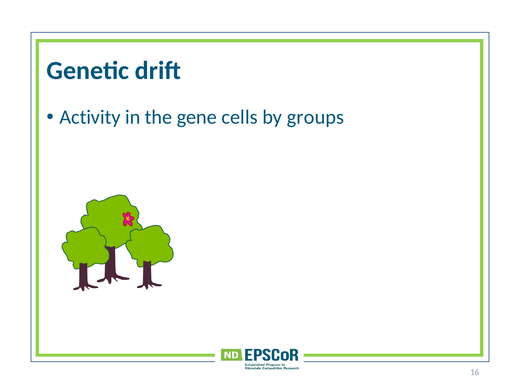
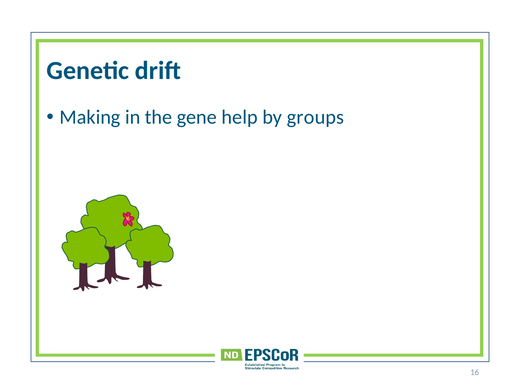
Activity: Activity -> Making (90, 117)
cells: cells -> help (240, 117)
